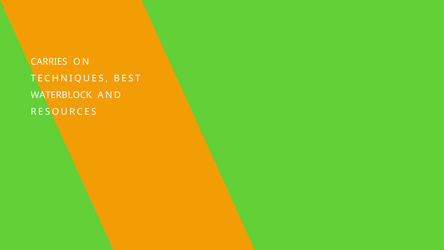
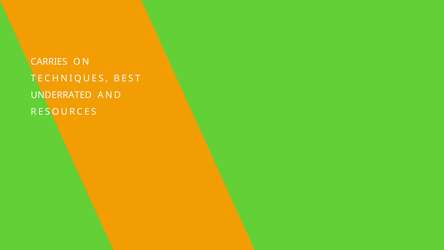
WATERBLOCK: WATERBLOCK -> UNDERRATED (61, 95)
